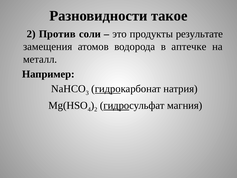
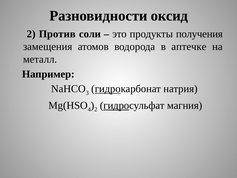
такое: такое -> оксид (169, 16)
результате: результате -> получения (199, 34)
